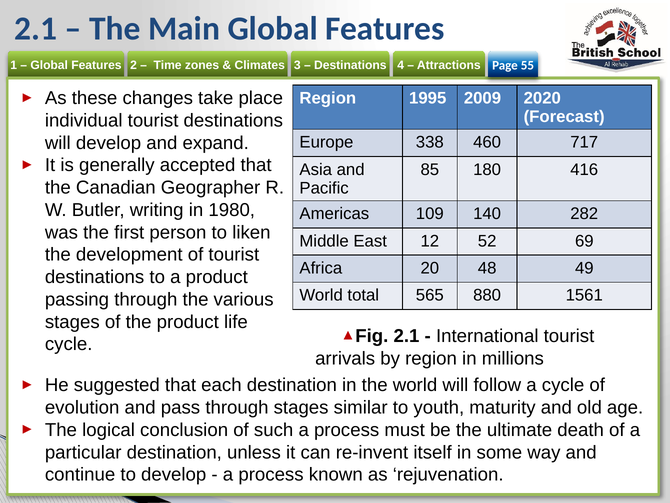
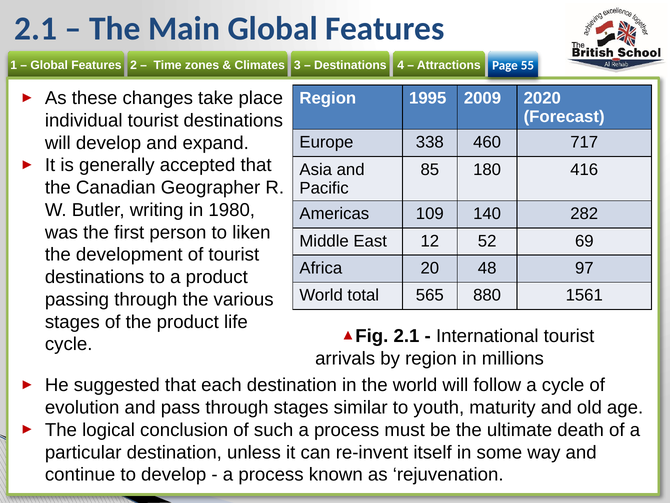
49: 49 -> 97 (584, 268)
